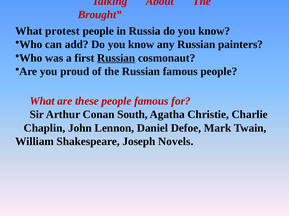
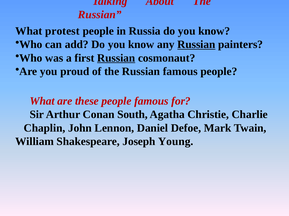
Brought: Brought -> Russian (100, 15)
Russian underline: none -> present (196, 45)
Novels: Novels -> Young (176, 142)
